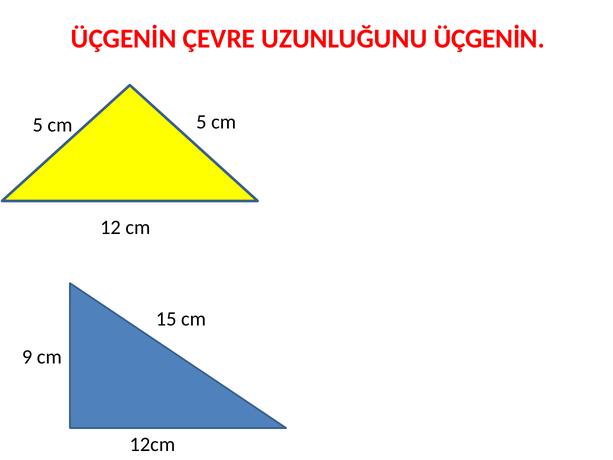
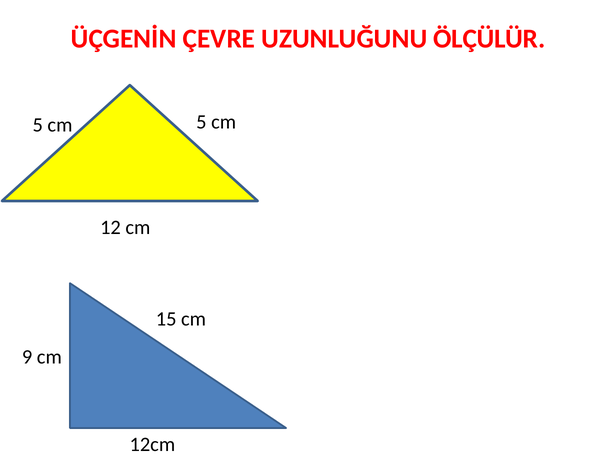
UZUNLUĞUNU ÜÇGENİN: ÜÇGENİN -> ÖLÇÜLÜR (489, 39)
